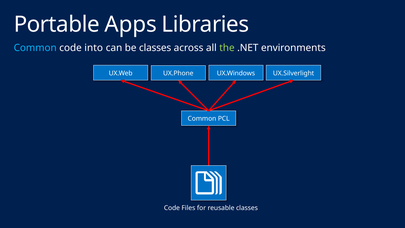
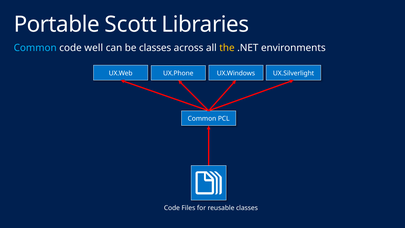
Apps: Apps -> Scott (131, 25)
into: into -> well (94, 48)
the colour: light green -> yellow (227, 48)
